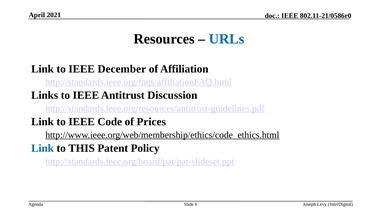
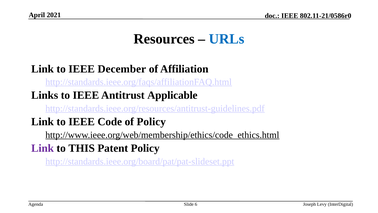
Discussion: Discussion -> Applicable (172, 95)
of Prices: Prices -> Policy (151, 122)
Link colour: blue -> purple (43, 148)
